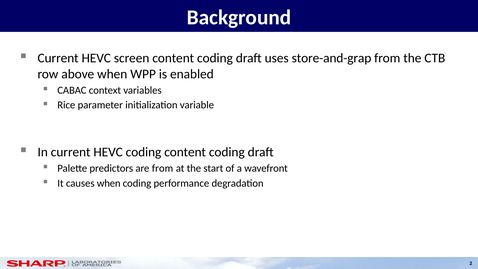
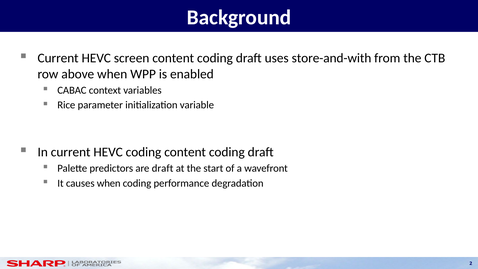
store-and-grap: store-and-grap -> store-and-with (331, 58)
are from: from -> draft (163, 168)
